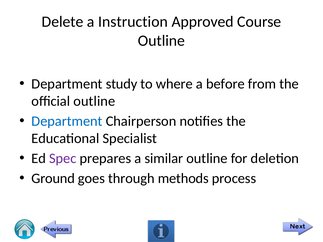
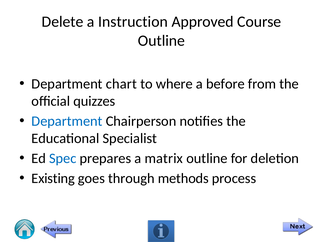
study: study -> chart (121, 84)
official outline: outline -> quizzes (94, 101)
Spec colour: purple -> blue (63, 159)
similar: similar -> matrix (164, 159)
Ground: Ground -> Existing (53, 179)
